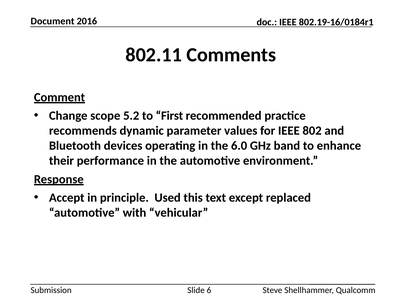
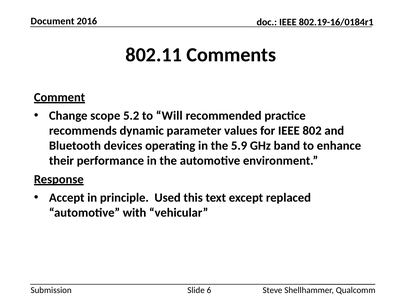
First: First -> Will (169, 116)
6.0: 6.0 -> 5.9 (239, 146)
